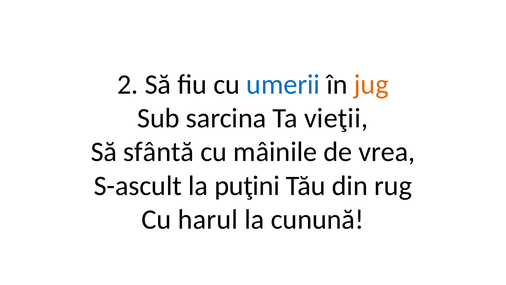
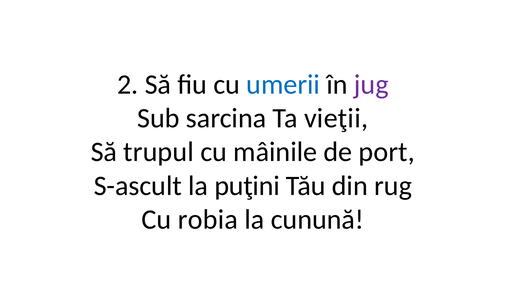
jug colour: orange -> purple (371, 84)
sfântă: sfântă -> trupul (159, 152)
vrea: vrea -> port (387, 152)
harul: harul -> robia (208, 219)
